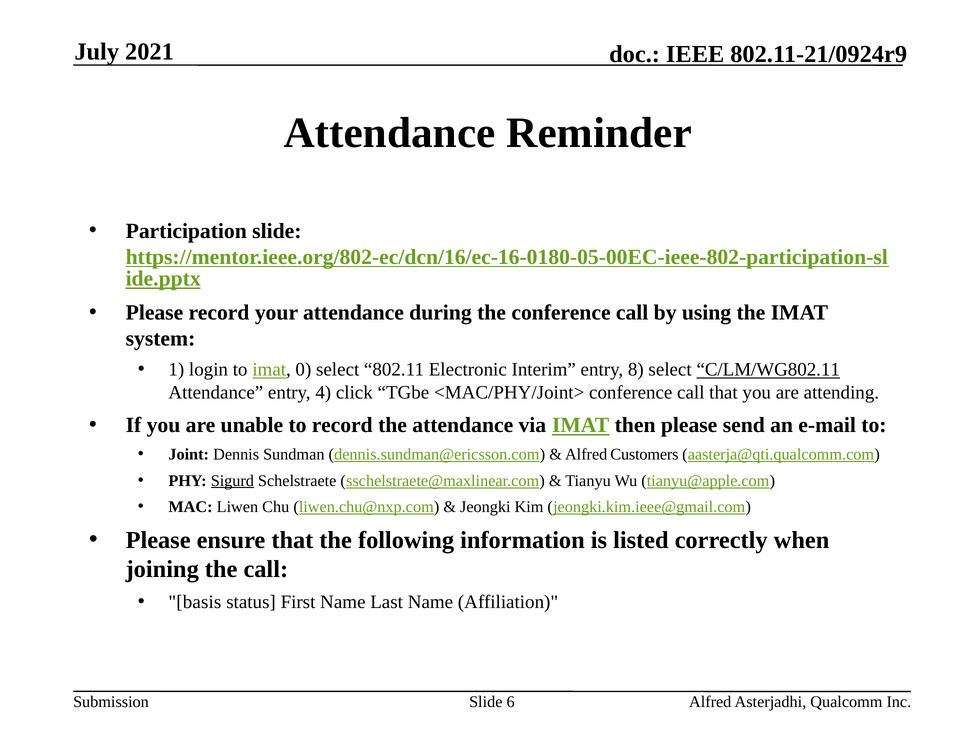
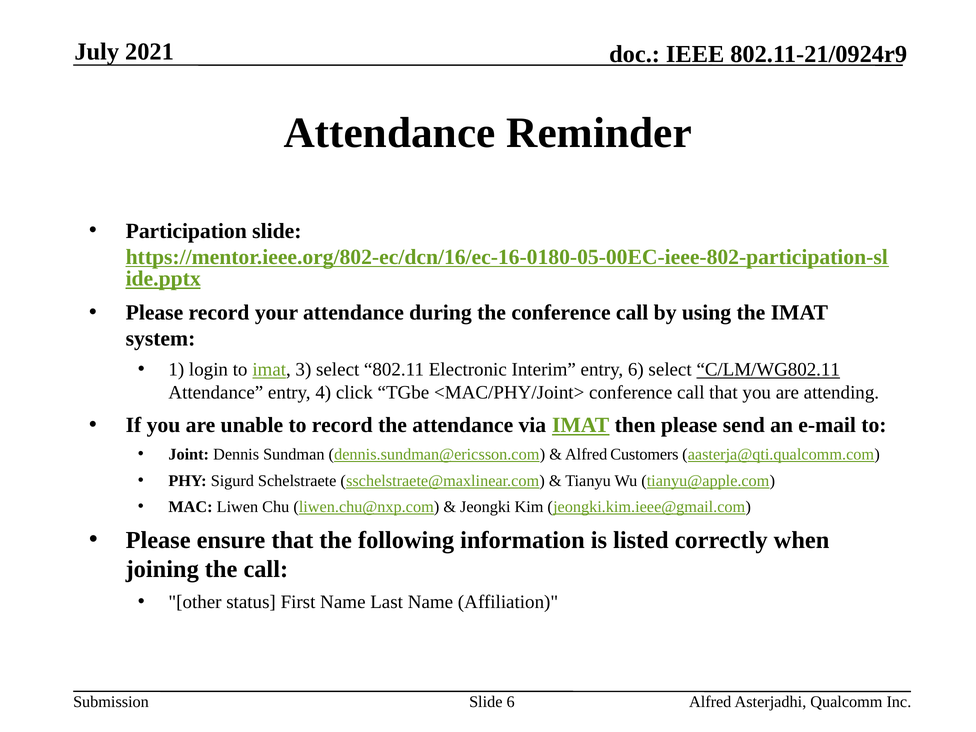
0: 0 -> 3 (303, 370)
entry 8: 8 -> 6 (636, 370)
Sigurd underline: present -> none (232, 481)
basis: basis -> other (195, 602)
